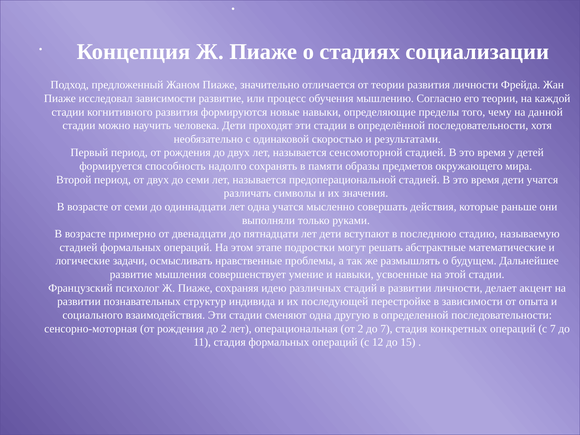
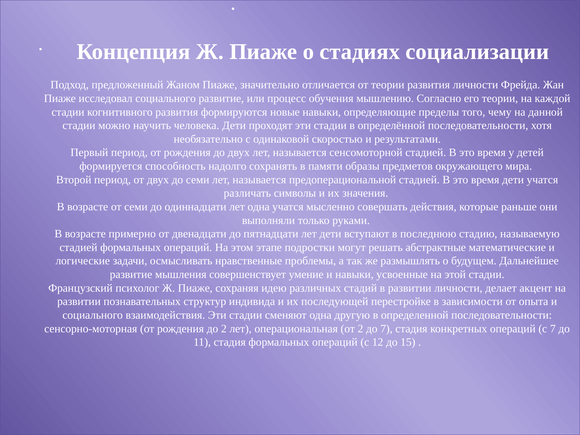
исследовал зависимости: зависимости -> социального (166, 98)
